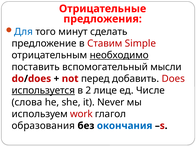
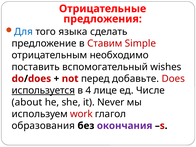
минут: минут -> языка (73, 32)
необходимо underline: present -> none (119, 55)
мысли: мысли -> wishes (166, 67)
добавить: добавить -> добавьте (136, 79)
2: 2 -> 4 (88, 90)
слова: слова -> about (27, 102)
окончания colour: blue -> purple (125, 126)
